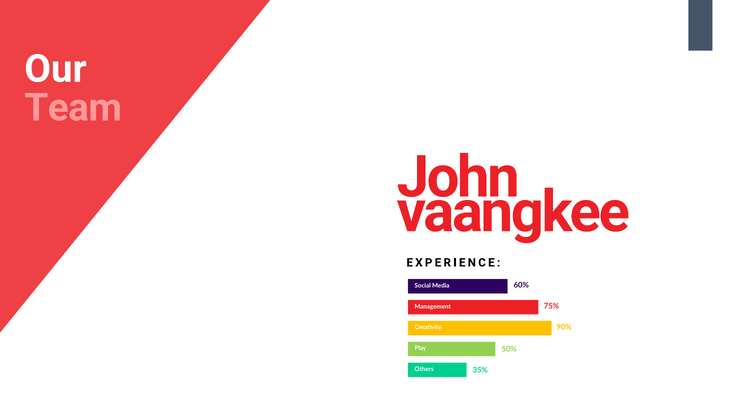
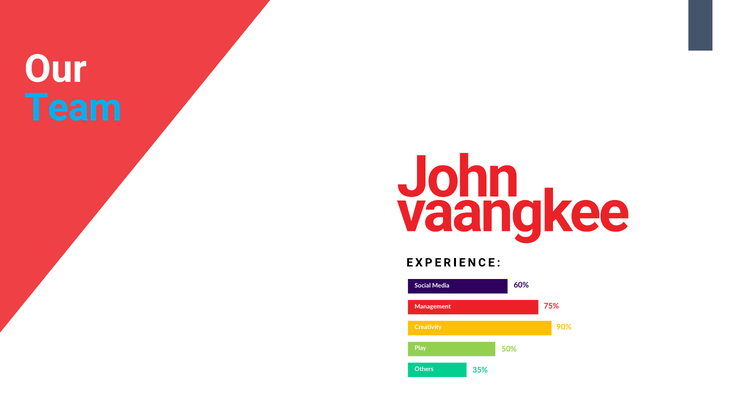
Team colour: pink -> light blue (73, 108)
